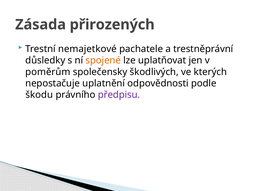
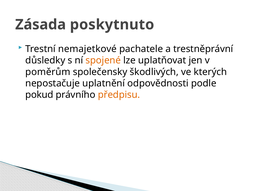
přirozených: přirozených -> poskytnuto (112, 25)
škodu: škodu -> pokud (39, 95)
předpisu colour: purple -> orange (119, 95)
